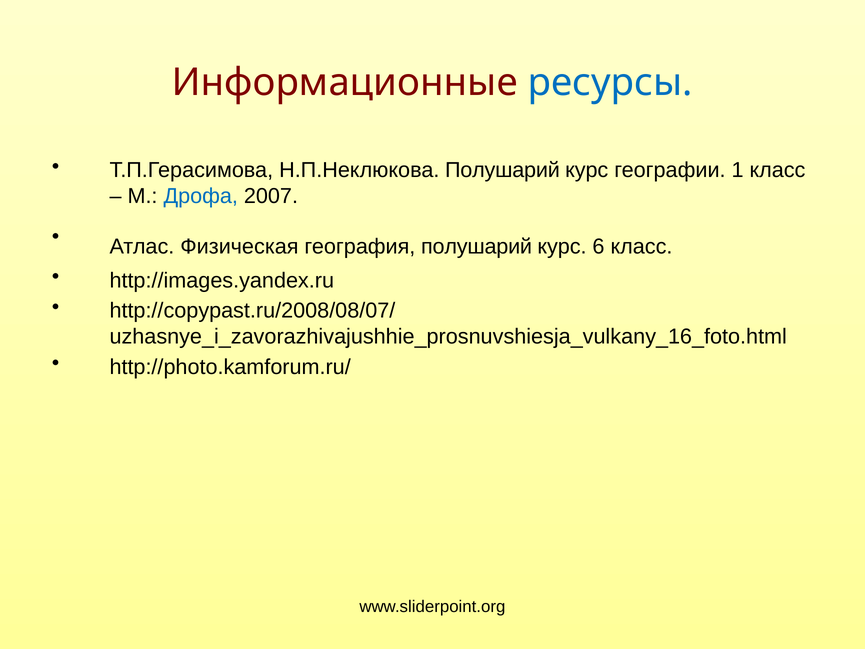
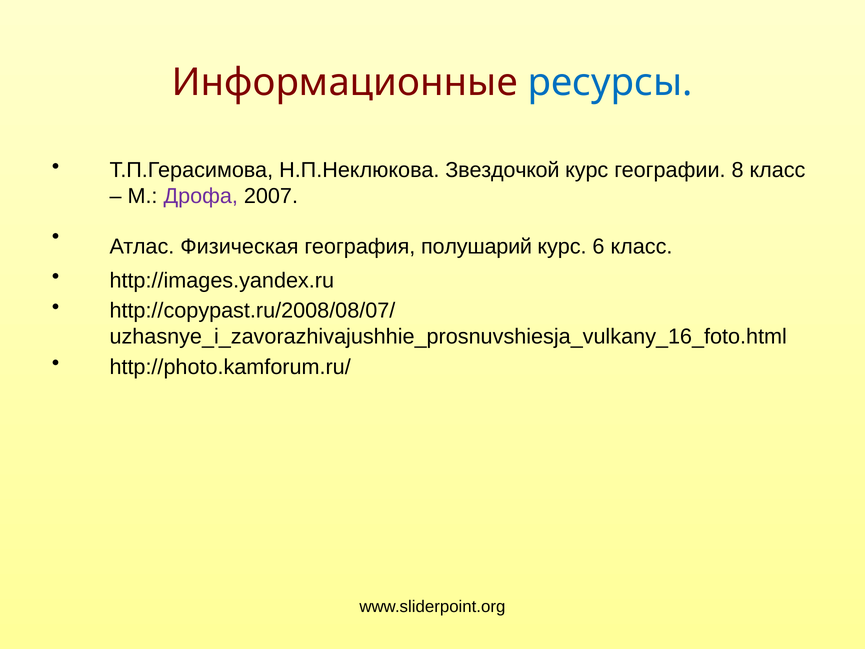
Н.П.Неклюкова Полушарий: Полушарий -> Звездочкой (502, 170)
1: 1 -> 8 (738, 170)
Дрофа colour: blue -> purple (201, 196)
